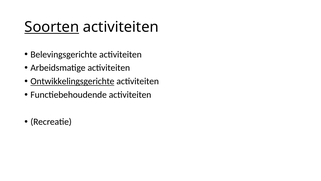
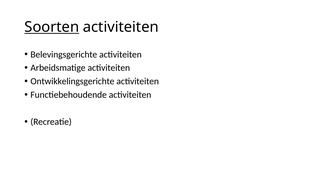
Ontwikkelingsgerichte underline: present -> none (72, 81)
